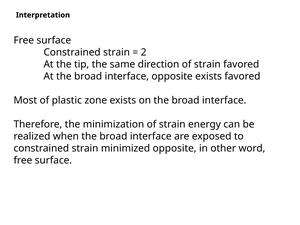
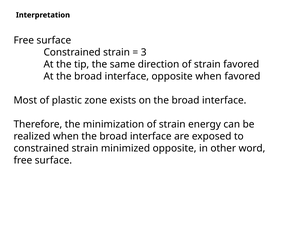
2: 2 -> 3 (144, 52)
opposite exists: exists -> when (208, 76)
